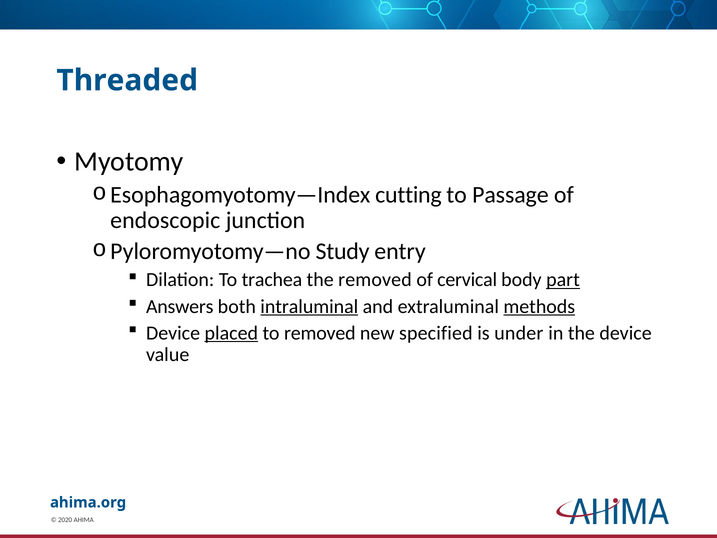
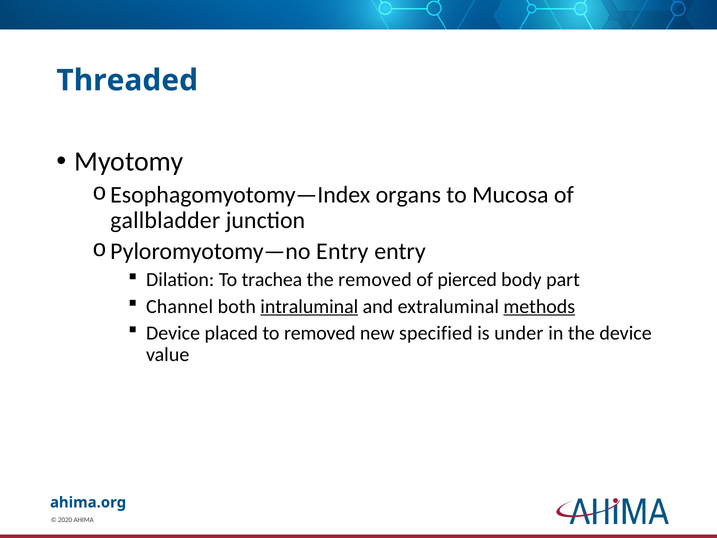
cutting: cutting -> organs (408, 195)
Passage: Passage -> Mucosa (510, 195)
endoscopic: endoscopic -> gallbladder (165, 220)
Pyloromyotomy—no Study: Study -> Entry (342, 251)
cervical: cervical -> pierced (467, 280)
part underline: present -> none (563, 280)
Answers: Answers -> Channel (180, 306)
placed underline: present -> none (231, 333)
